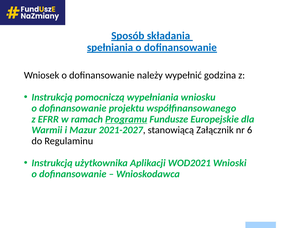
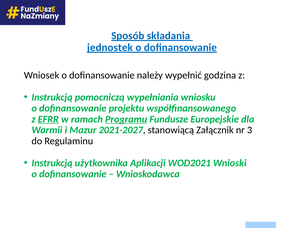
spełniania: spełniania -> jednostek (110, 48)
EFRR underline: none -> present (48, 119)
6: 6 -> 3 (250, 130)
